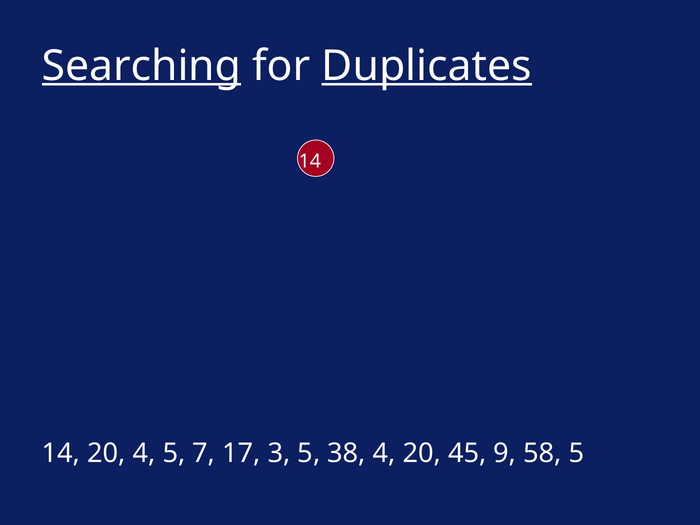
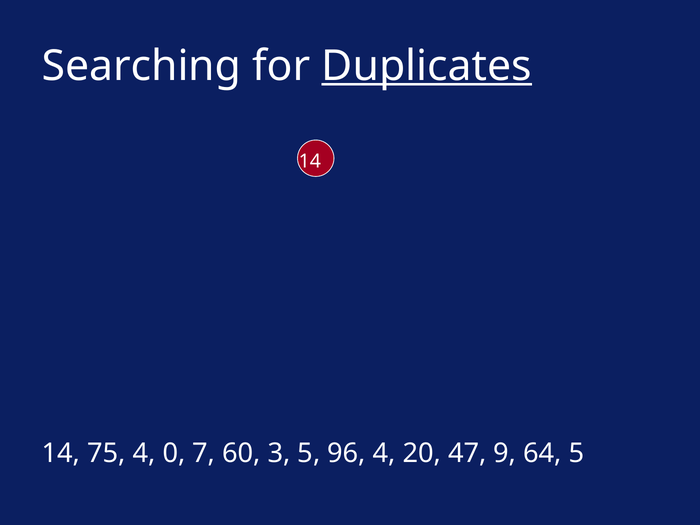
Searching underline: present -> none (141, 66)
14 20: 20 -> 75 (106, 453)
4 5: 5 -> 0 (174, 453)
17: 17 -> 60 (241, 453)
38: 38 -> 96 (347, 453)
45: 45 -> 47 (467, 453)
58: 58 -> 64 (543, 453)
